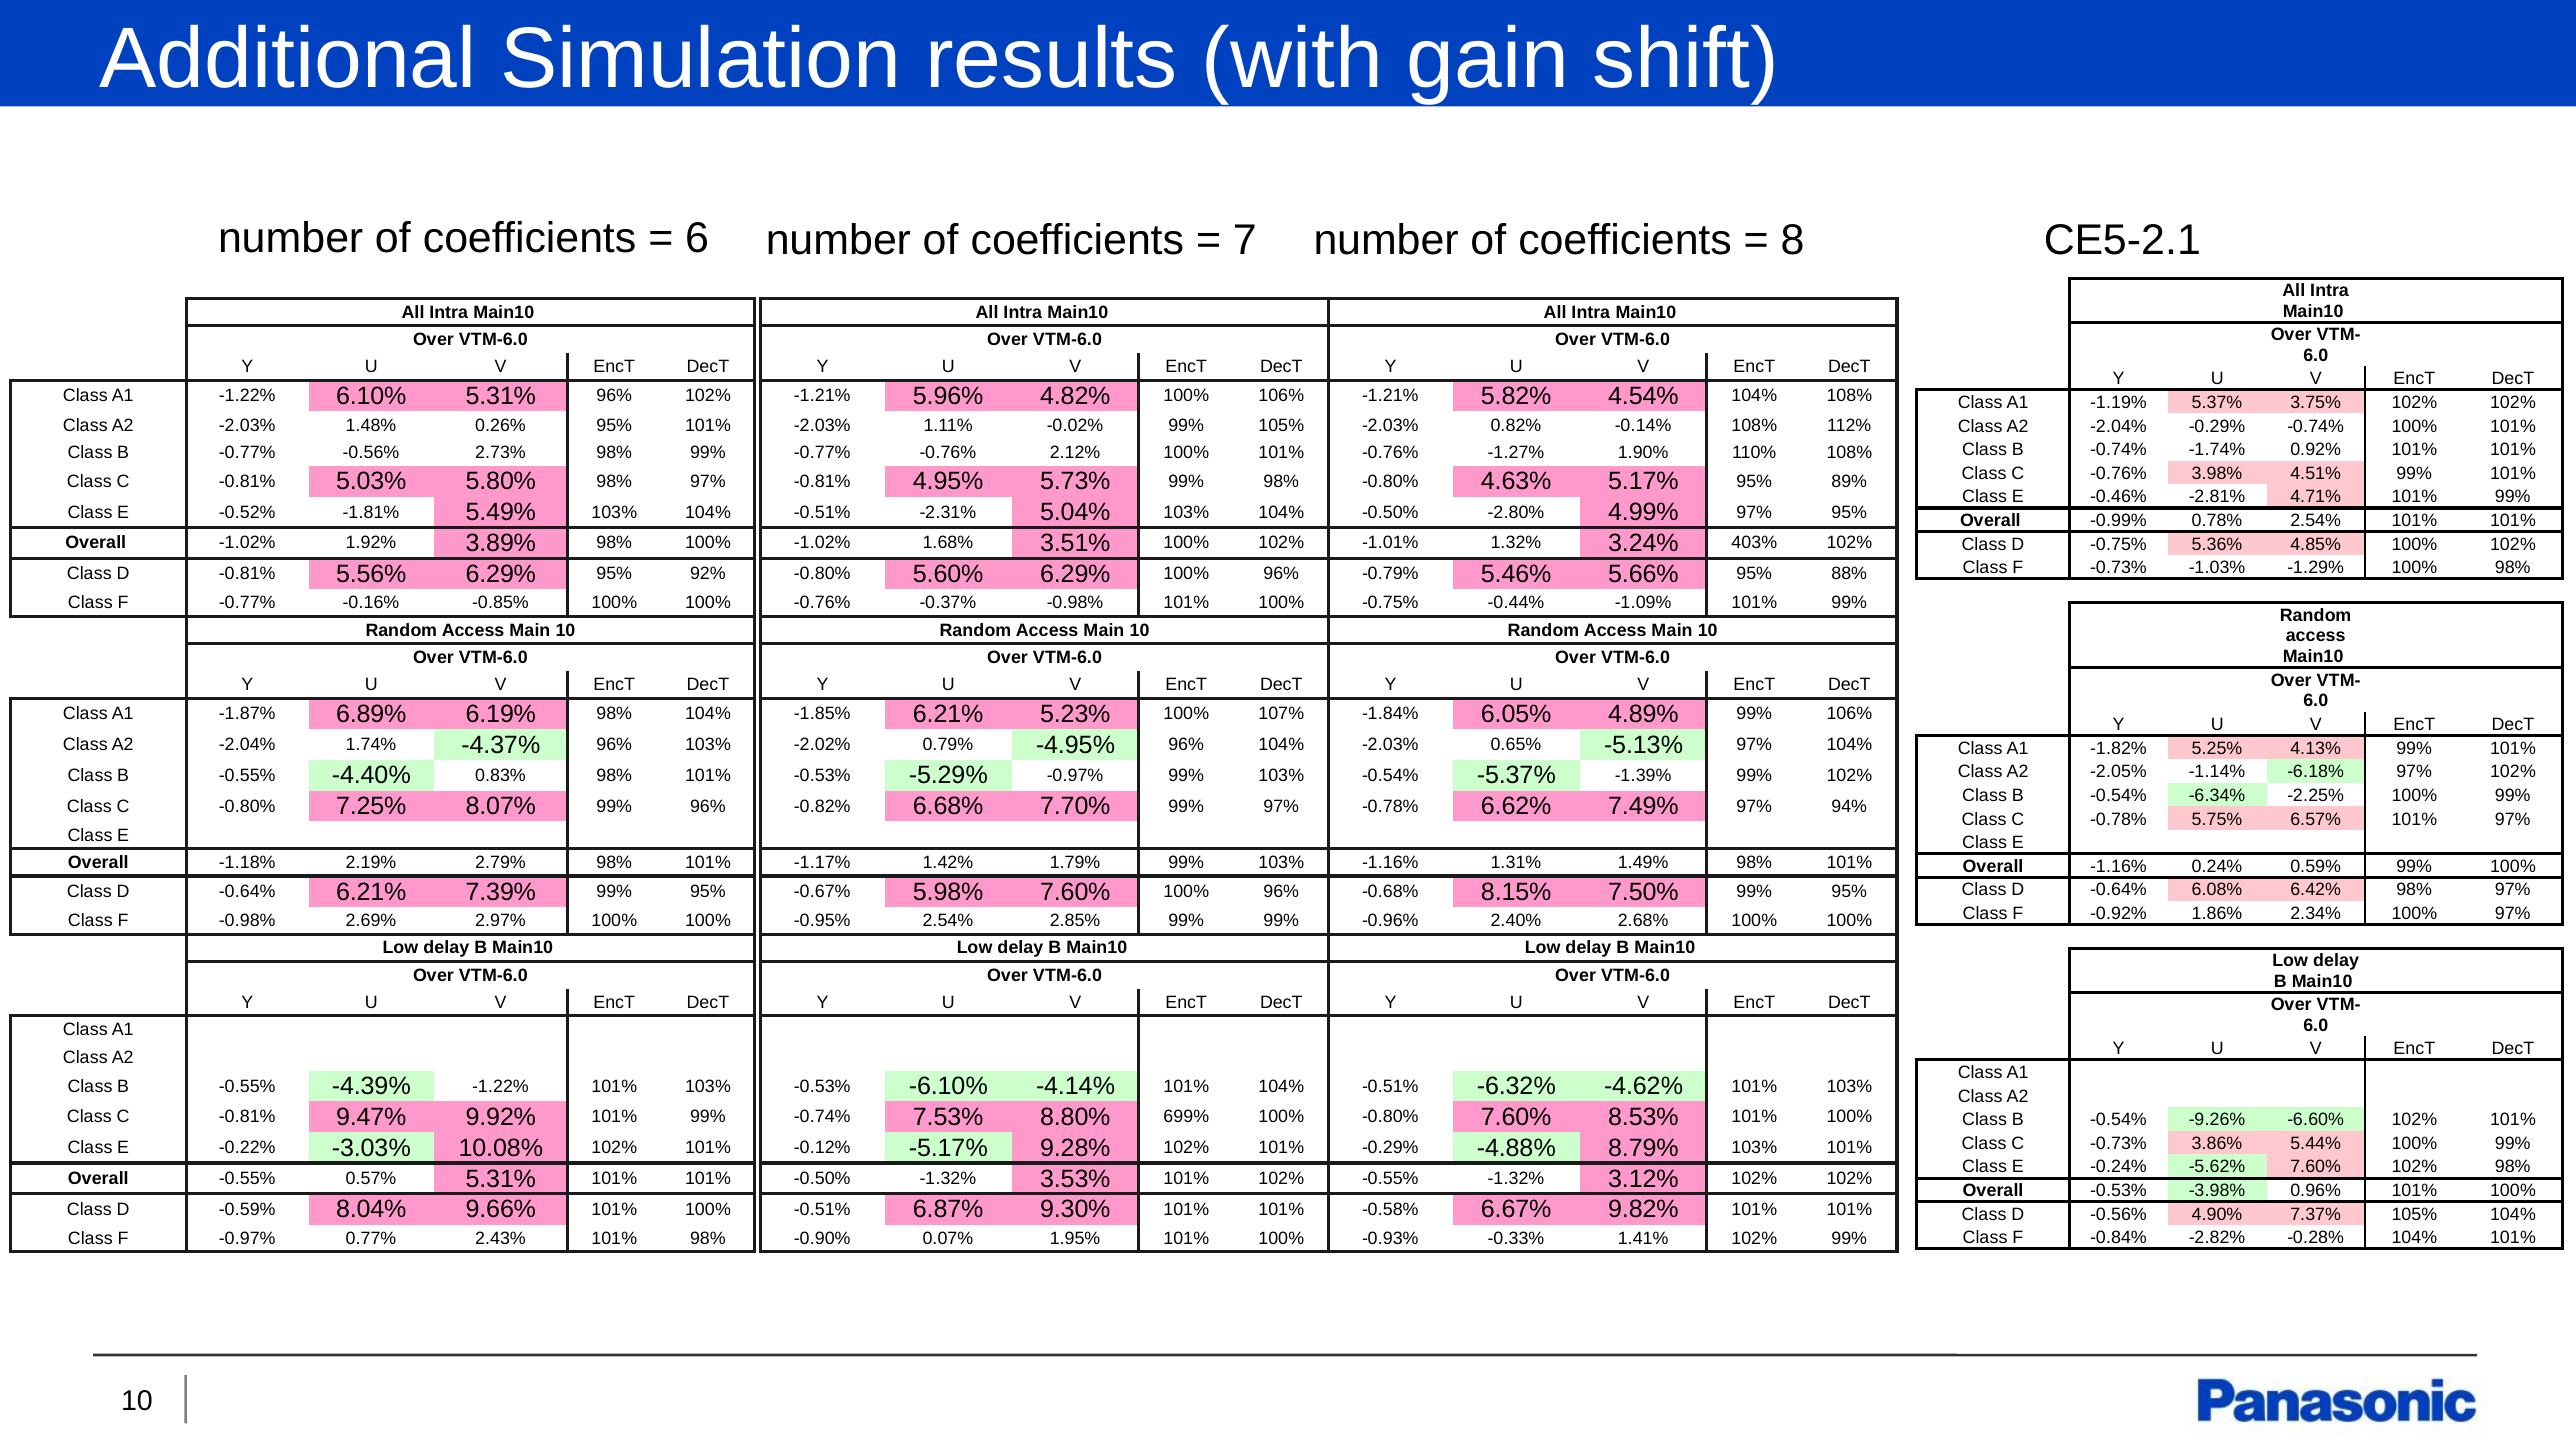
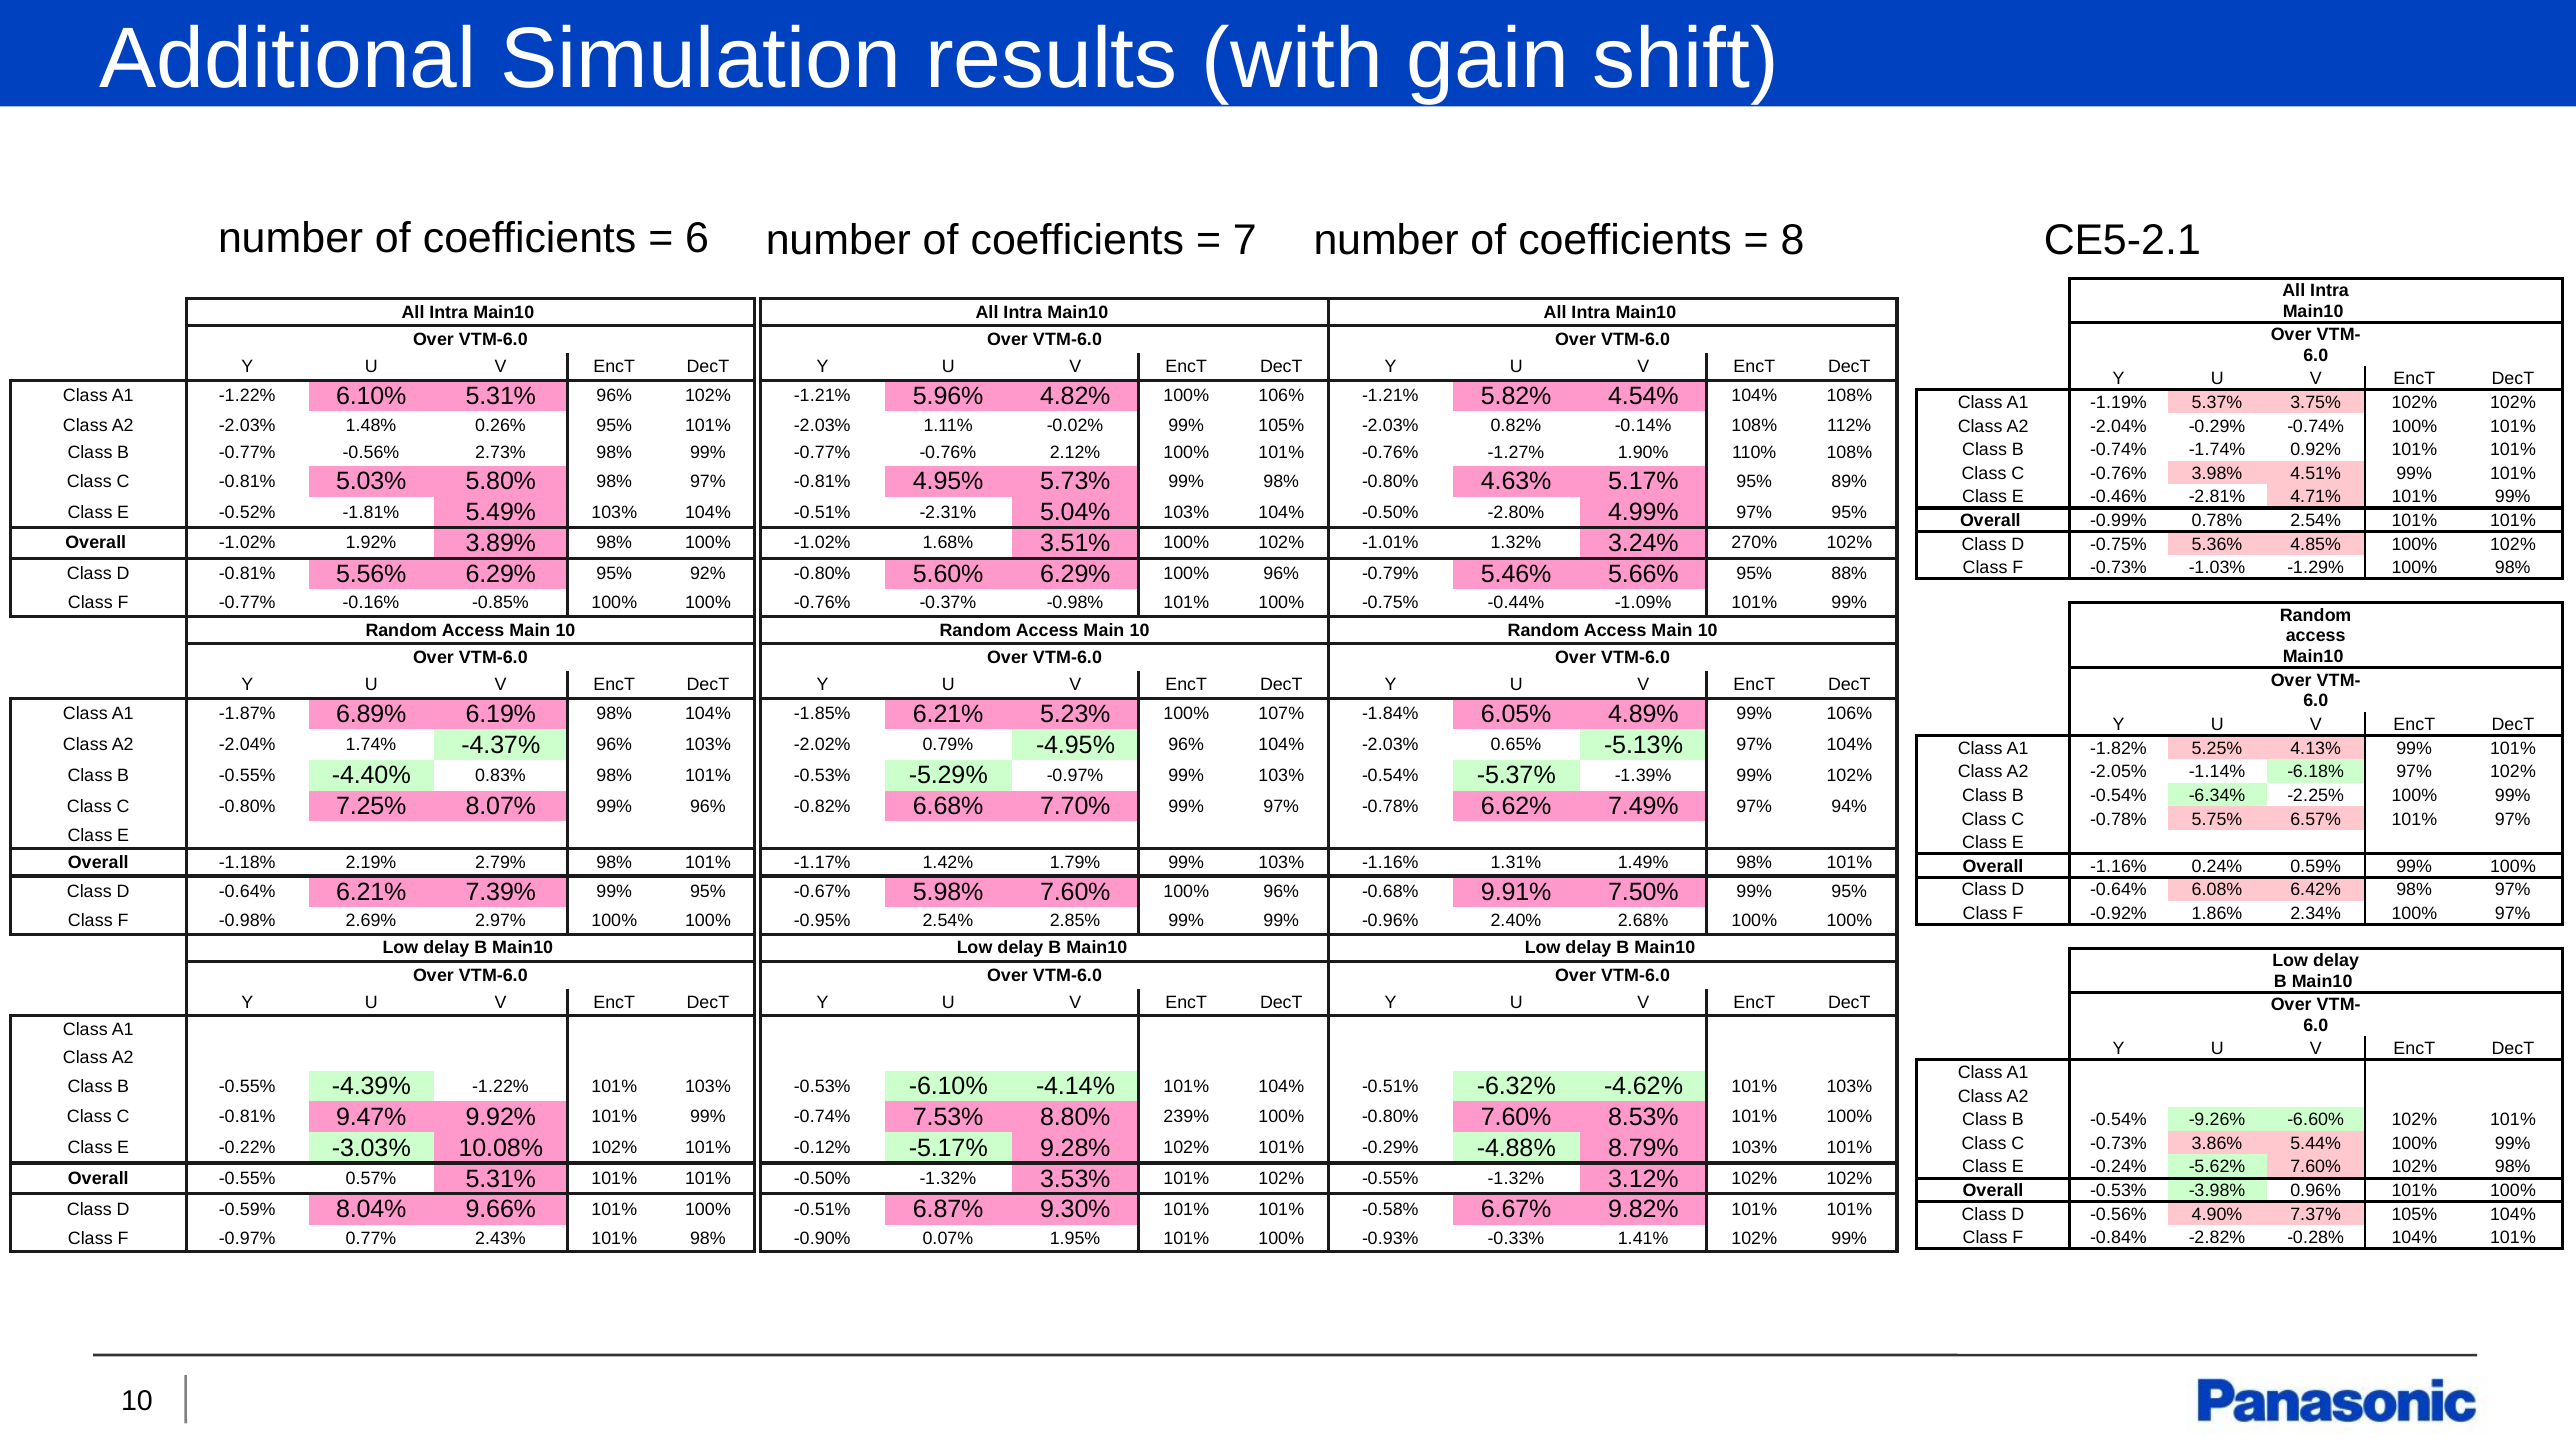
403%: 403% -> 270% (1754, 543)
8.15%: 8.15% -> 9.91% (1516, 892)
699%: 699% -> 239% (1186, 1117)
